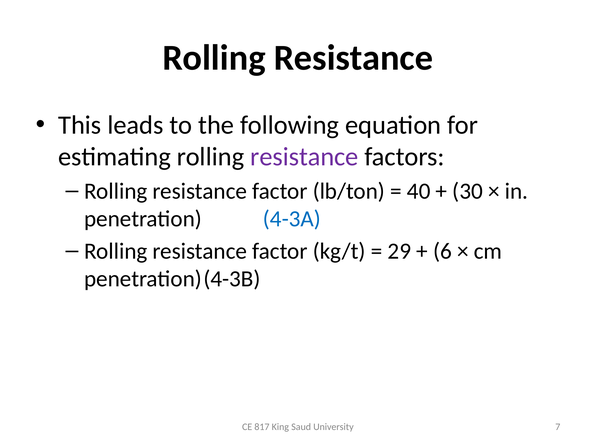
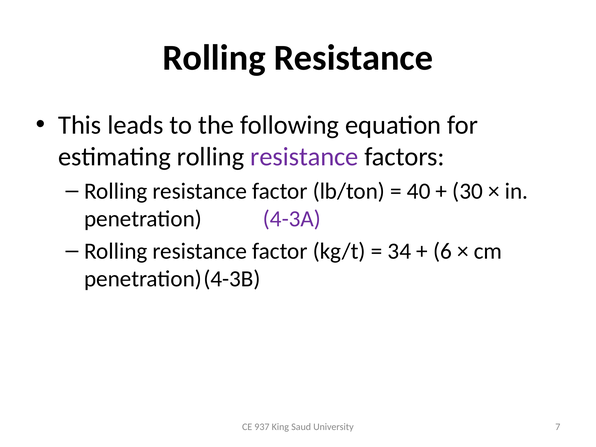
4-3A colour: blue -> purple (292, 219)
29: 29 -> 34 (399, 251)
817: 817 -> 937 (262, 427)
